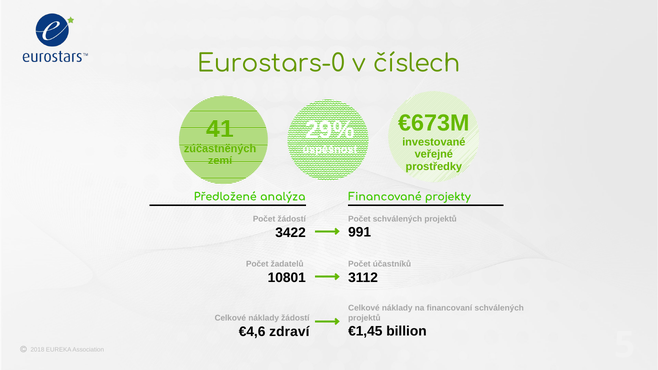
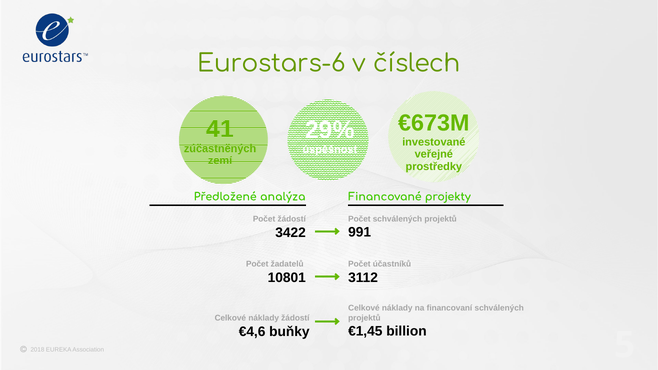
Eurostars-0: Eurostars-0 -> Eurostars-6 (271, 64)
zdraví: zdraví -> buňky (289, 332)
